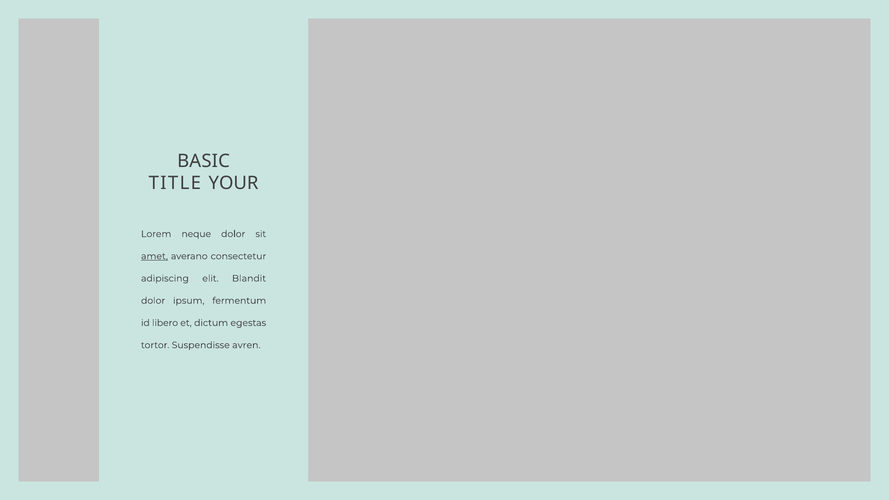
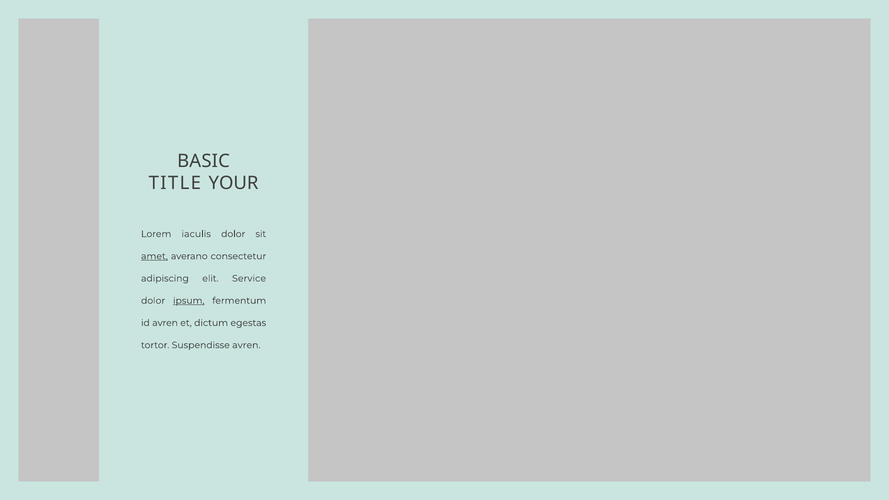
neque: neque -> iaculis (196, 234)
Blandit: Blandit -> Service (249, 278)
ipsum underline: none -> present (189, 301)
id libero: libero -> avren (165, 323)
